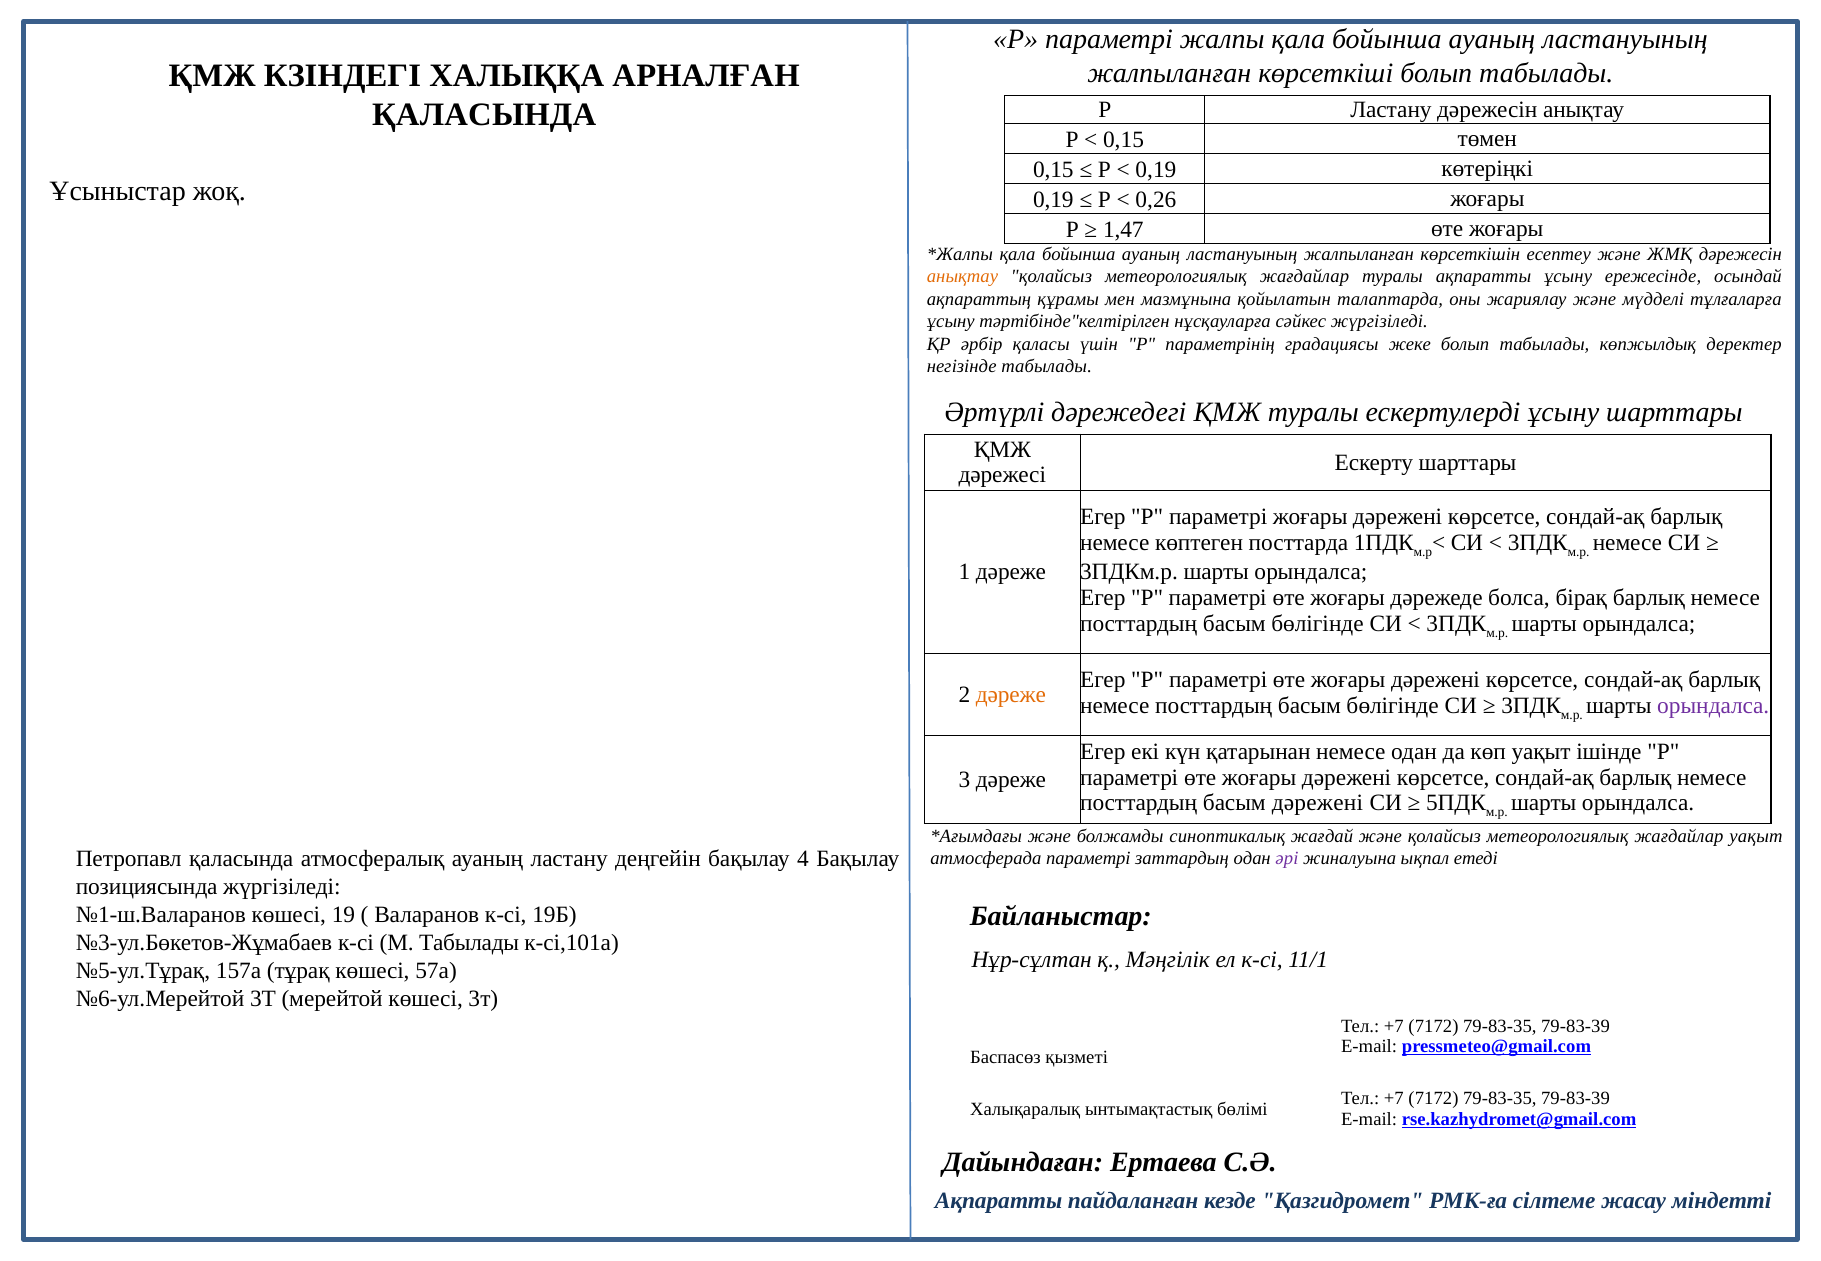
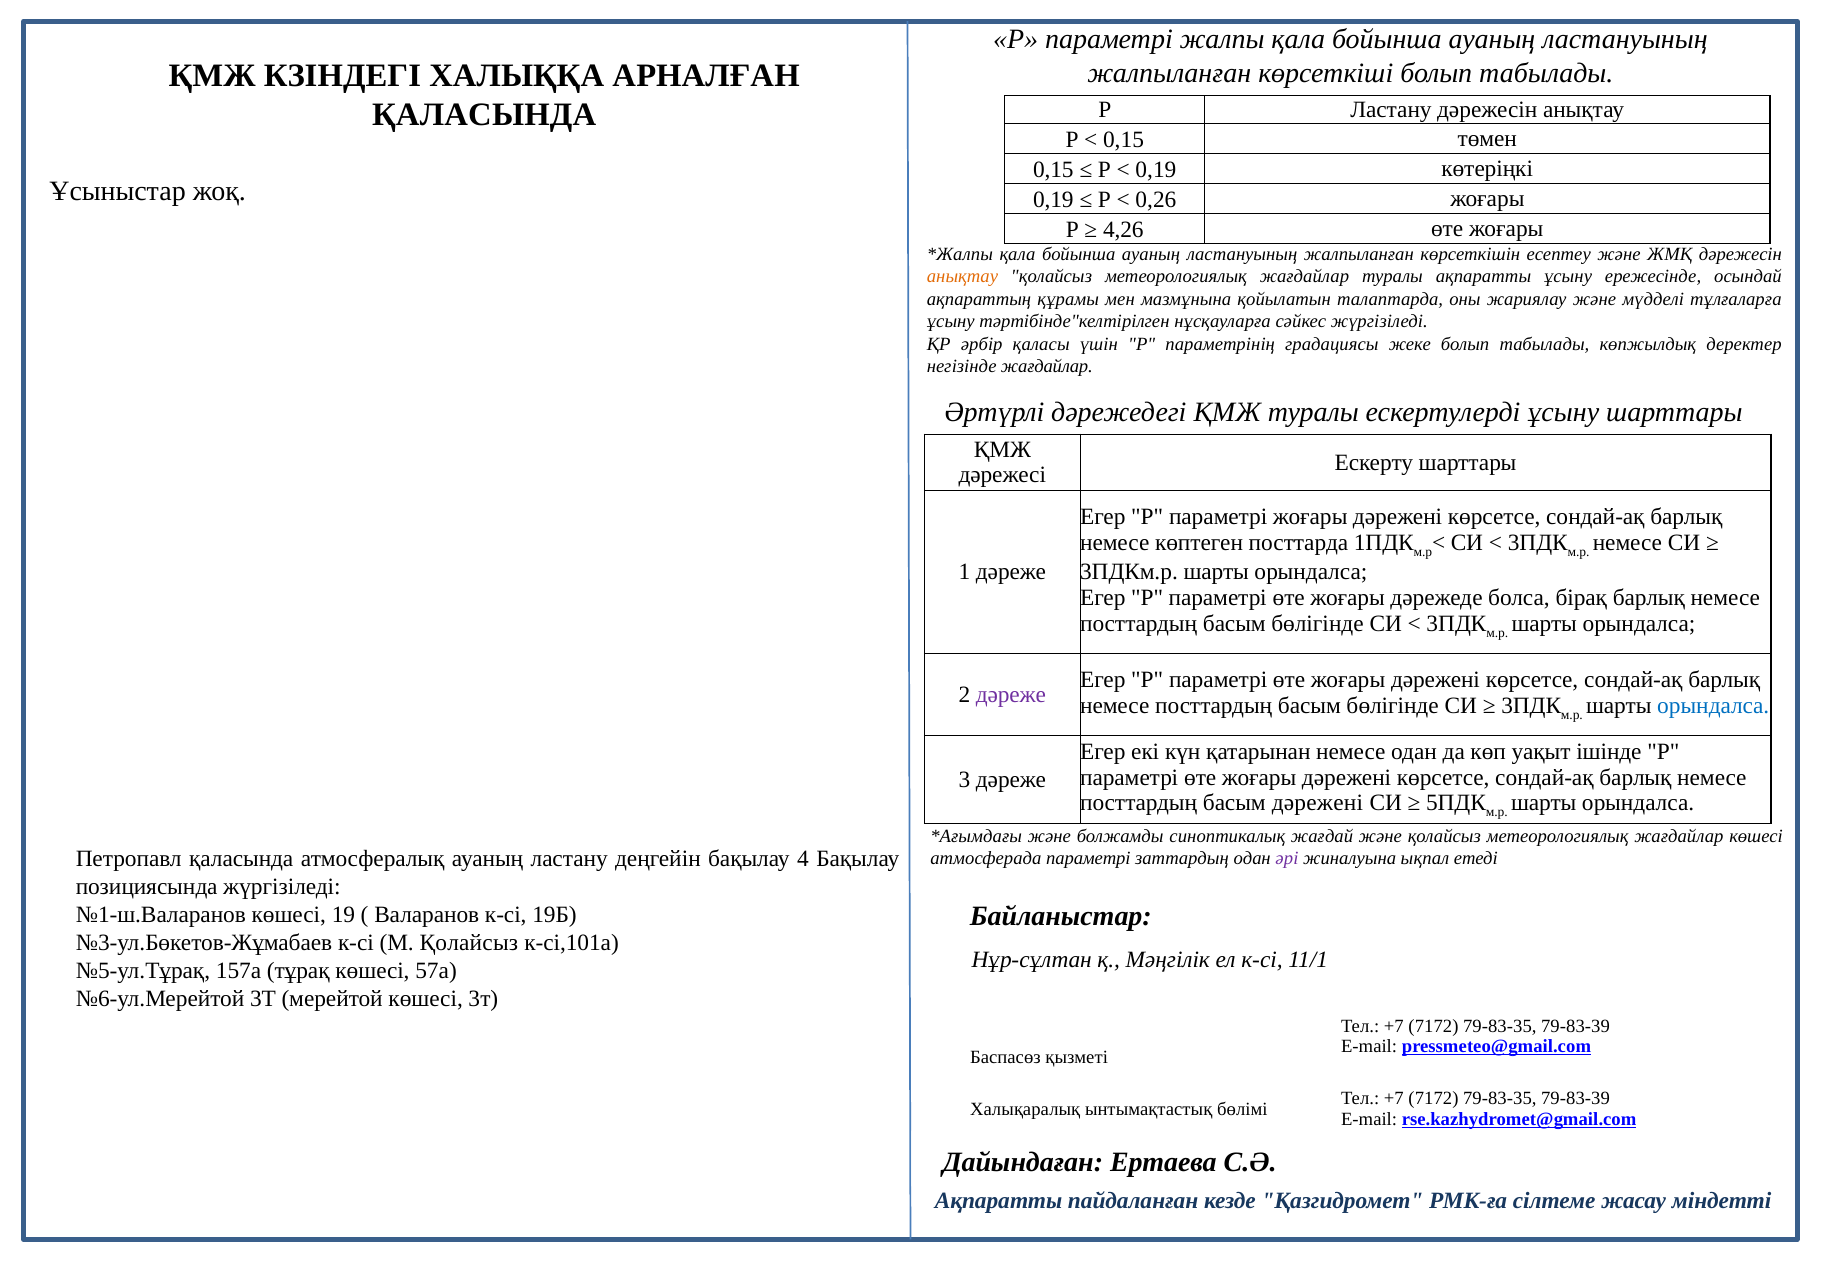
1,47: 1,47 -> 4,26 (1123, 230)
негізінде табылады: табылады -> жағдайлар (1047, 366)
дәреже colour: orange -> purple (1011, 694)
орындалса colour: purple -> blue (1713, 705)
жағдайлар уақыт: уақыт -> көшесі (1756, 836)
М Табылады: Табылады -> Қолайсыз (469, 942)
